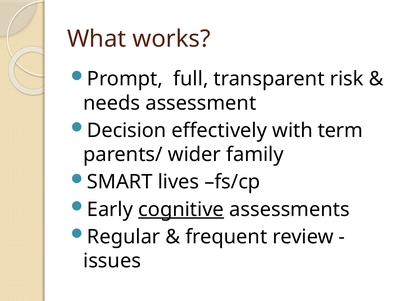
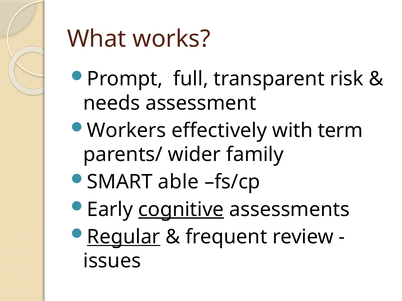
Decision: Decision -> Workers (127, 131)
lives: lives -> able (178, 182)
Regular underline: none -> present (124, 237)
